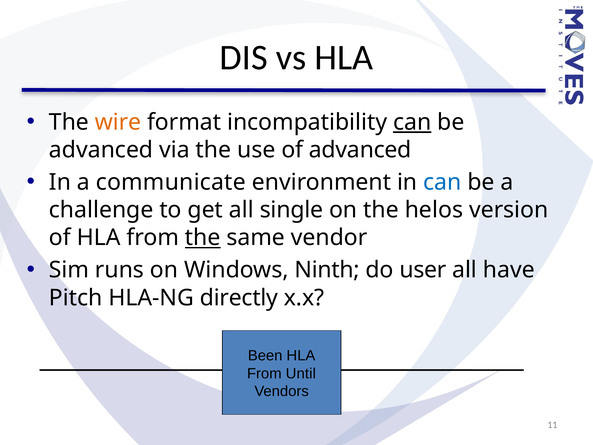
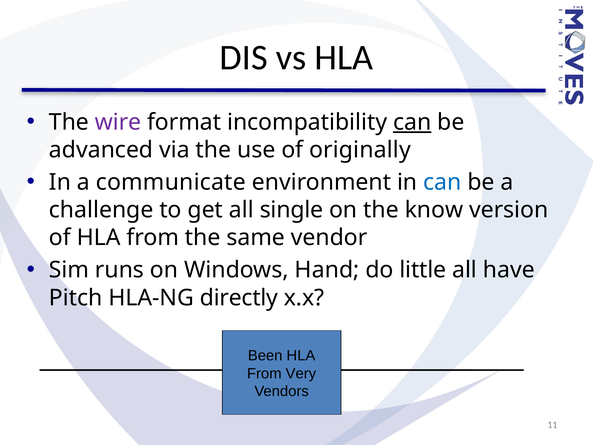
wire colour: orange -> purple (118, 122)
of advanced: advanced -> originally (360, 150)
helos: helos -> know (434, 210)
the underline: present -> none (203, 238)
Ninth: Ninth -> Hand (327, 270)
user: user -> little (423, 270)
Until: Until -> Very (301, 373)
